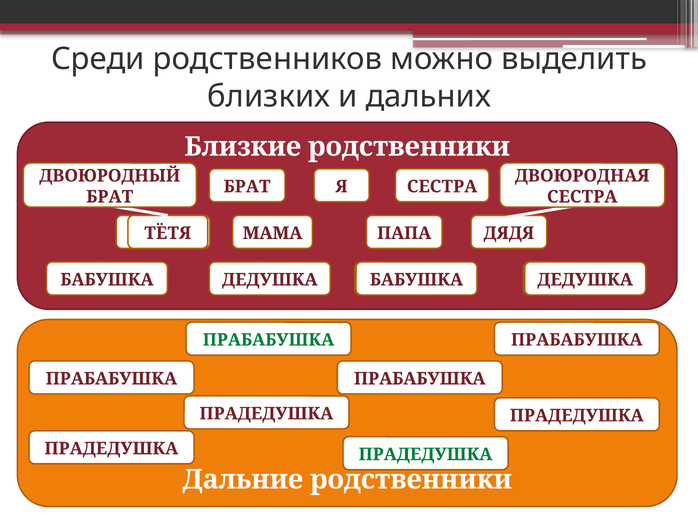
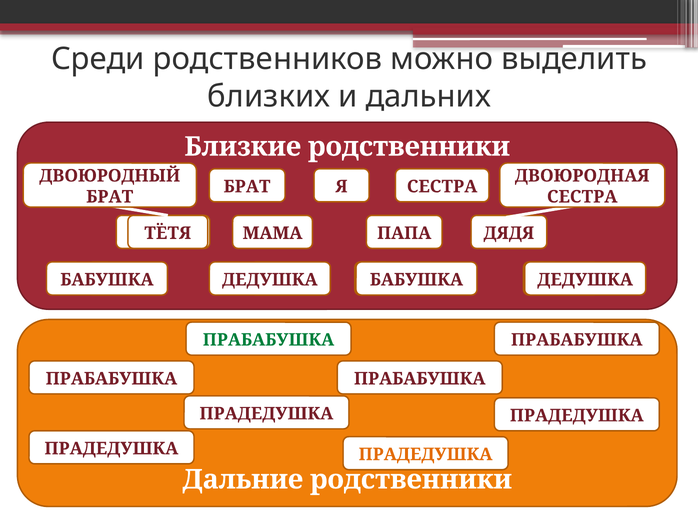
ПРАДЕДУШКА colour: green -> orange (426, 454)
